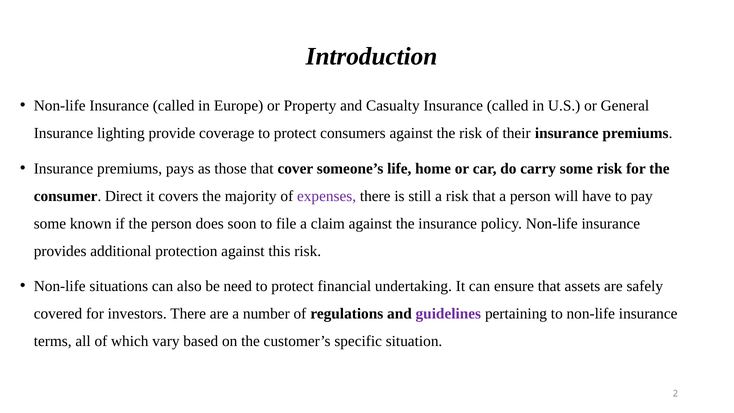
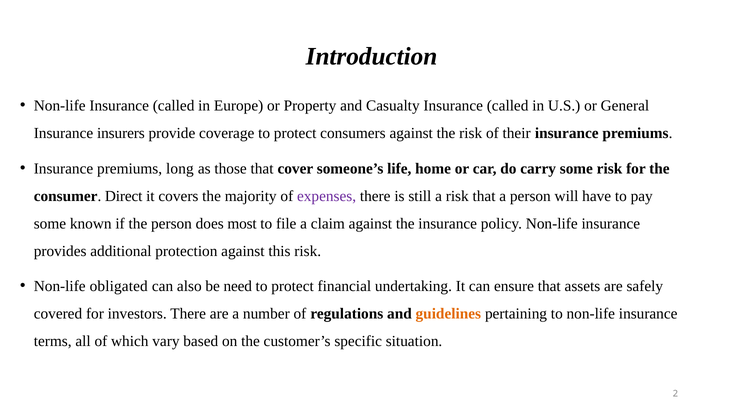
lighting: lighting -> insurers (121, 133)
pays: pays -> long (180, 168)
soon: soon -> most (242, 223)
situations: situations -> obligated (119, 286)
guidelines colour: purple -> orange (448, 314)
